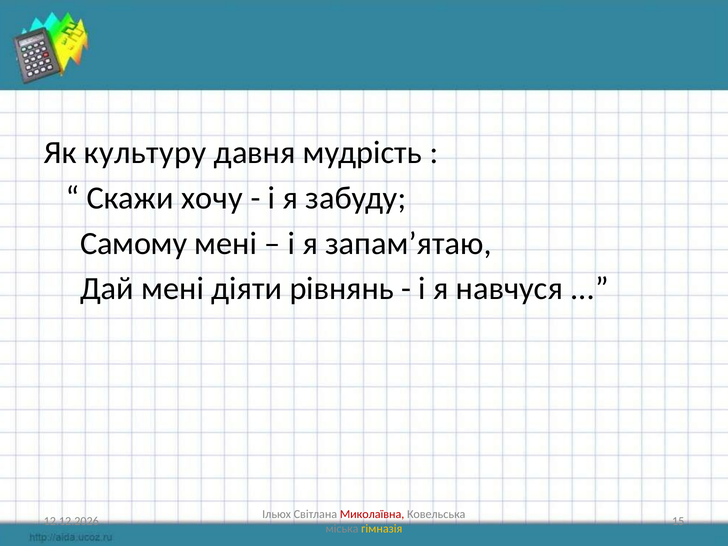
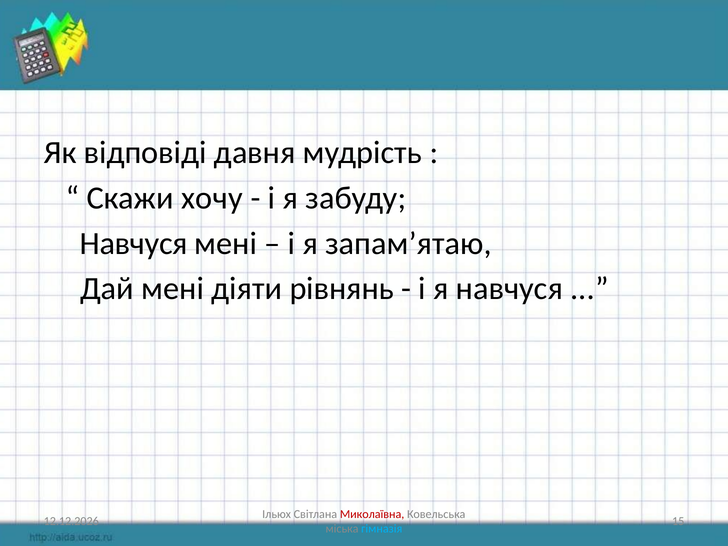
культуру: культуру -> відповіді (145, 153)
Самому: Самому -> Навчуся (134, 243)
гімназія colour: yellow -> light blue (382, 529)
